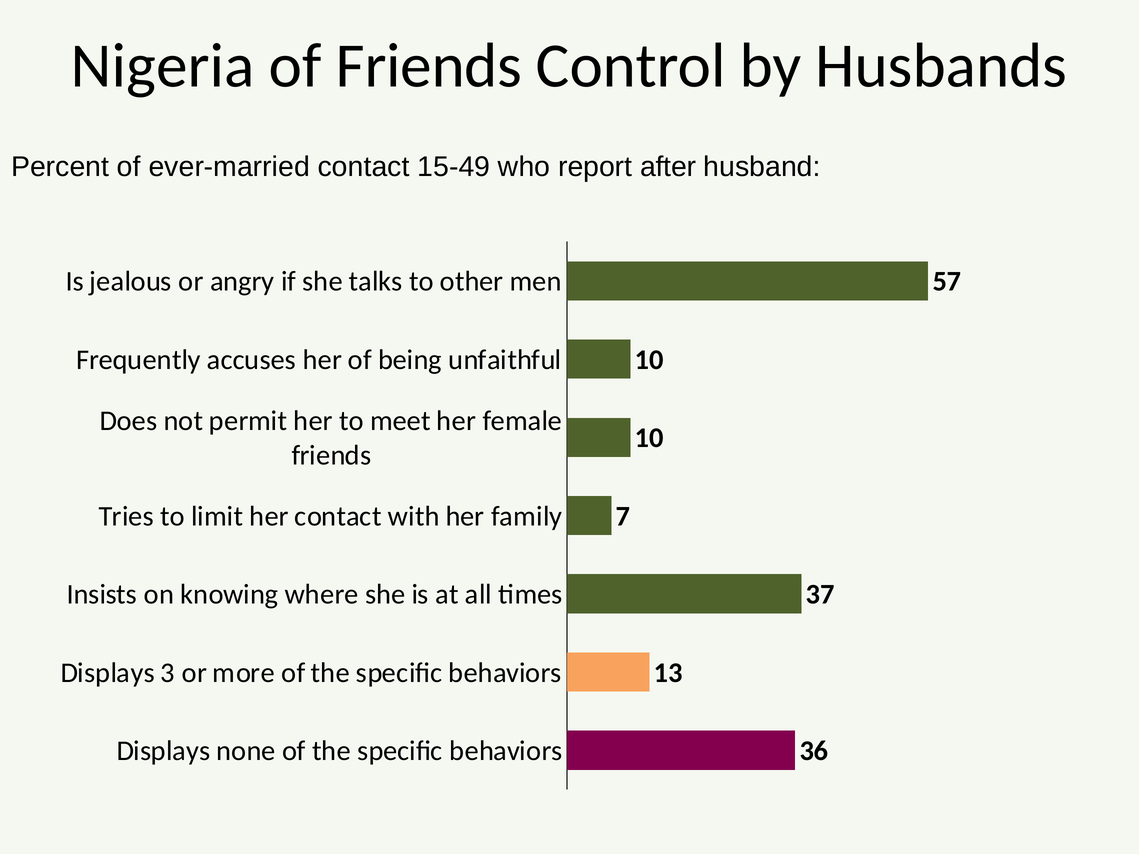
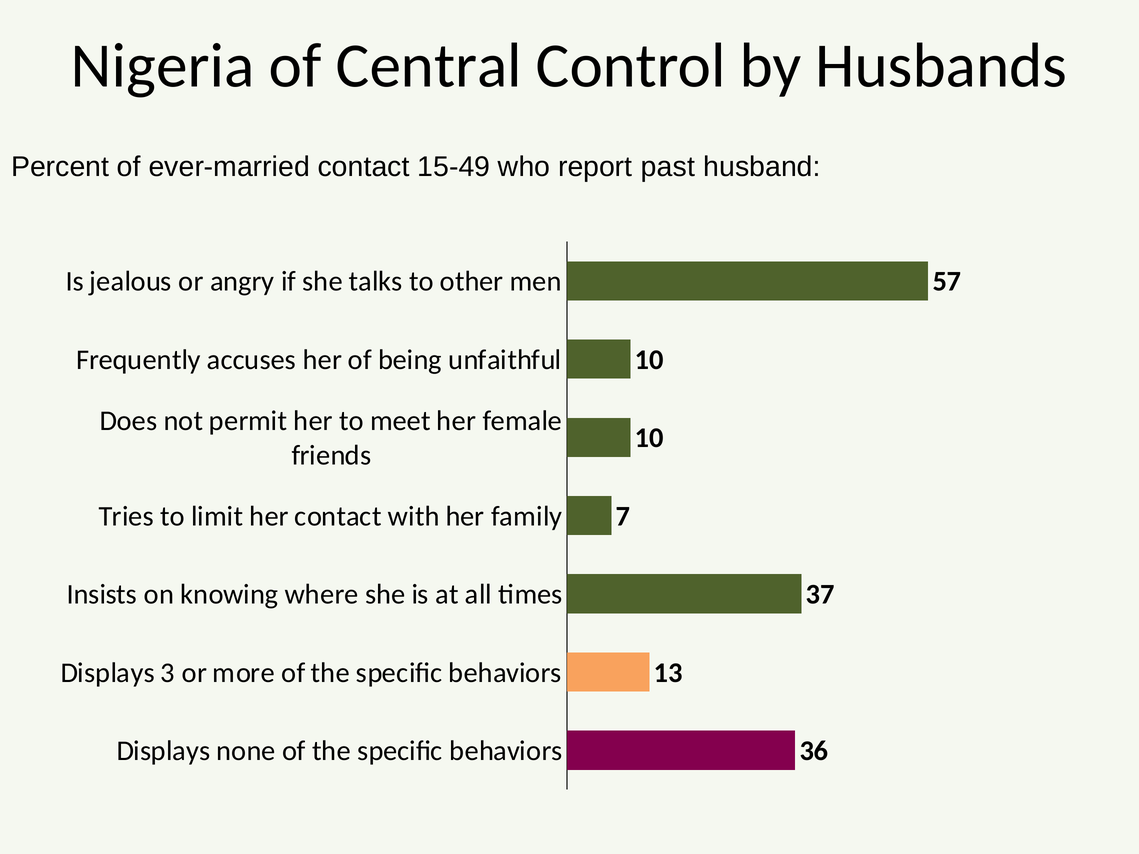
of Friends: Friends -> Central (429, 66)
after: after -> past (668, 167)
